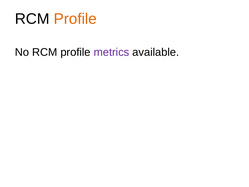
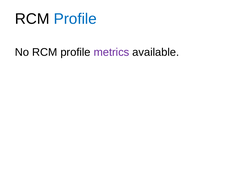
Profile colour: orange -> blue (75, 19)
